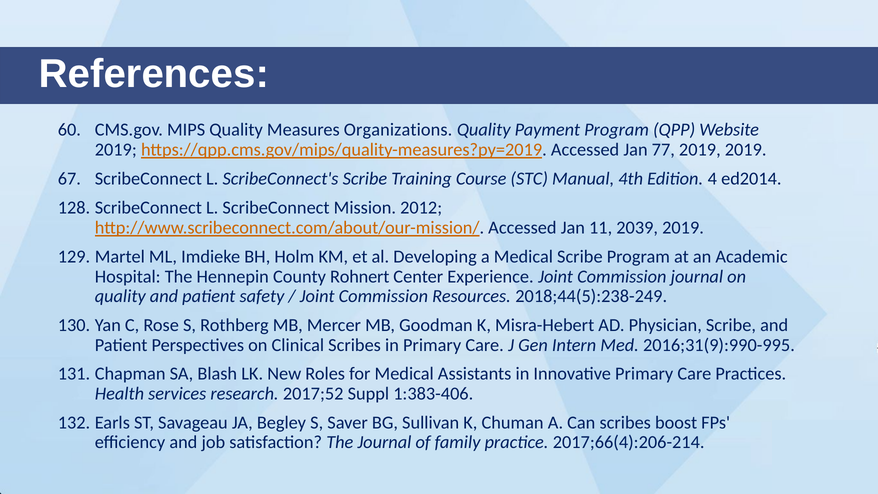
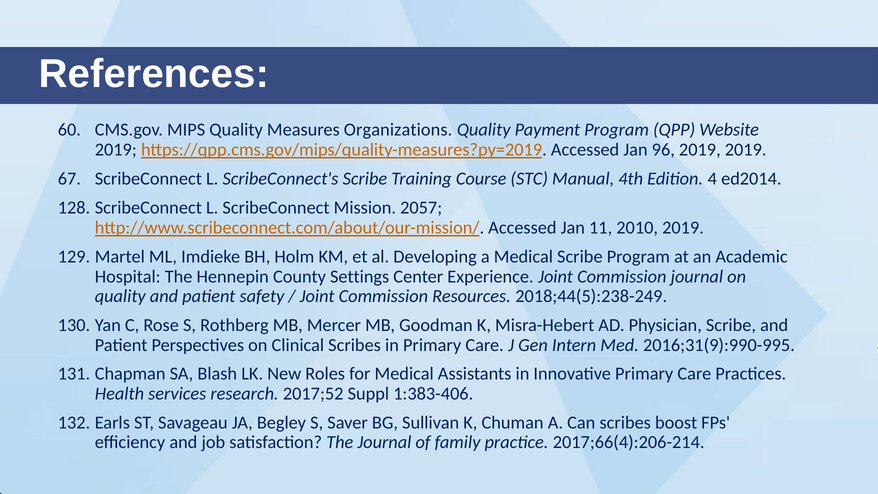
77: 77 -> 96 (663, 150)
2012: 2012 -> 2057 (421, 208)
2039: 2039 -> 2010 (637, 228)
Rohnert: Rohnert -> Settings (360, 277)
